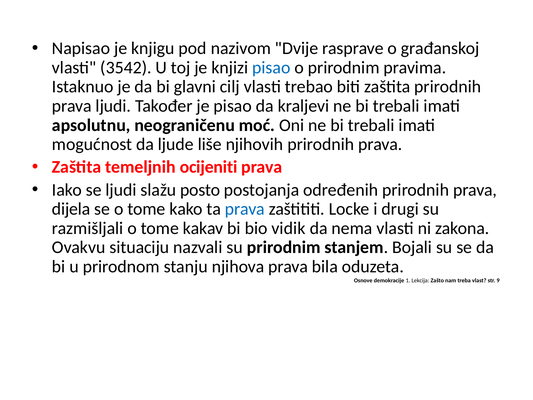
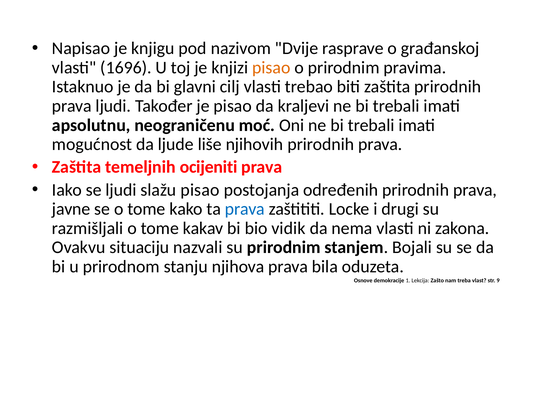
3542: 3542 -> 1696 (126, 68)
pisao colour: blue -> orange (271, 68)
slažu posto: posto -> pisao (200, 190)
dijela: dijela -> javne (71, 209)
